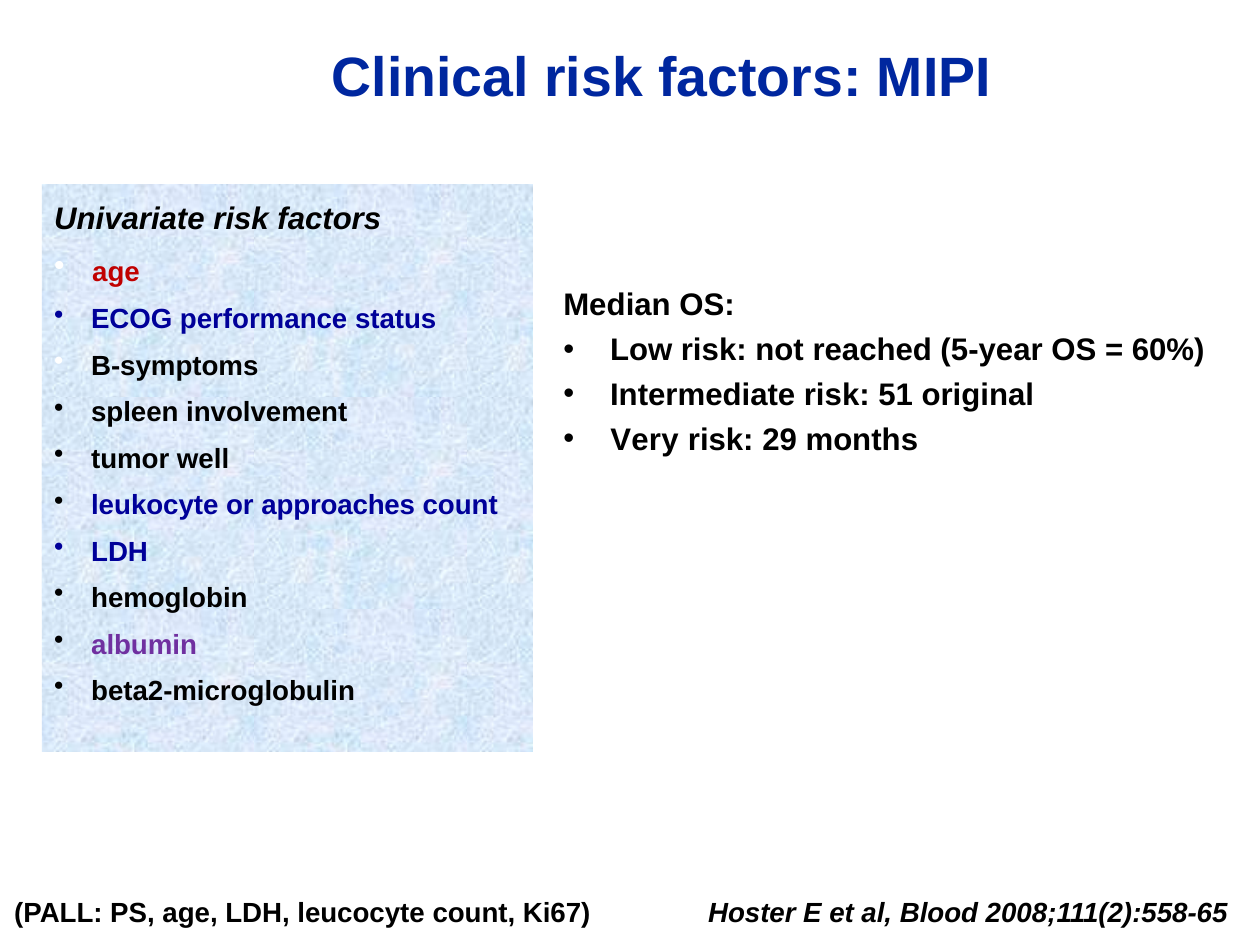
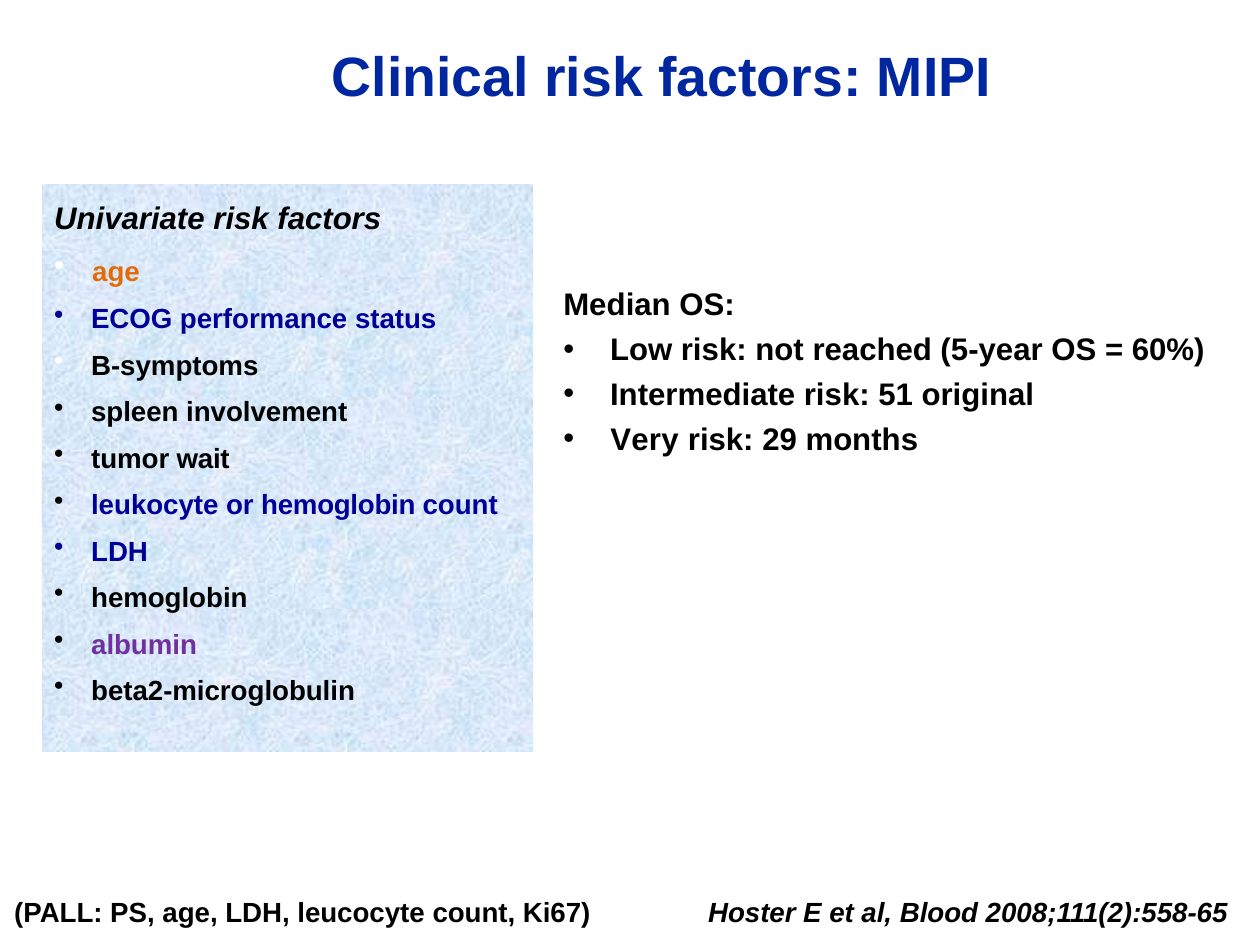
age colour: red -> orange (116, 272)
well: well -> wait (203, 459)
or approaches: approaches -> hemoglobin (338, 506)
